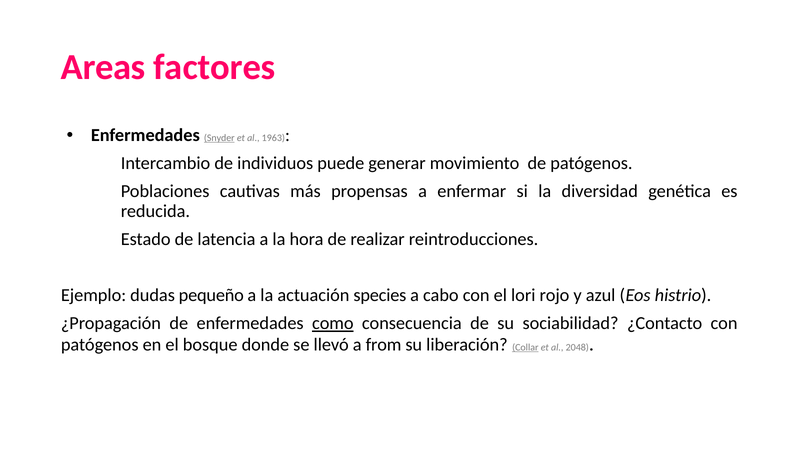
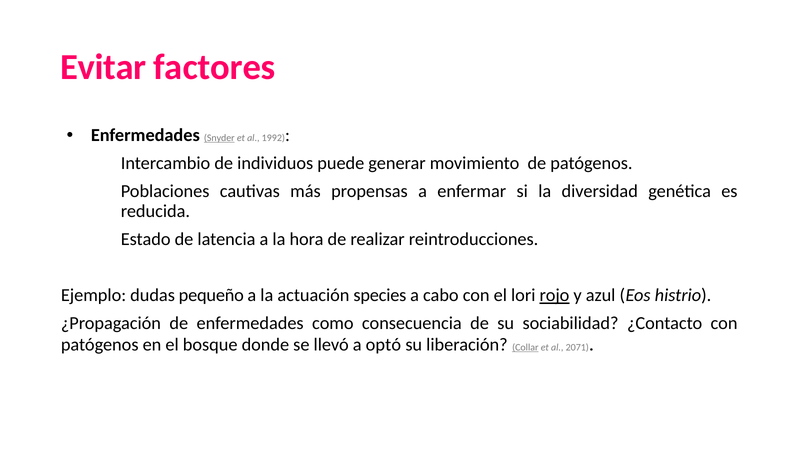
Areas: Areas -> Evitar (103, 67)
1963: 1963 -> 1992 (273, 138)
rojo underline: none -> present (554, 296)
como underline: present -> none (333, 324)
from: from -> optó (383, 345)
2048: 2048 -> 2071 (577, 348)
